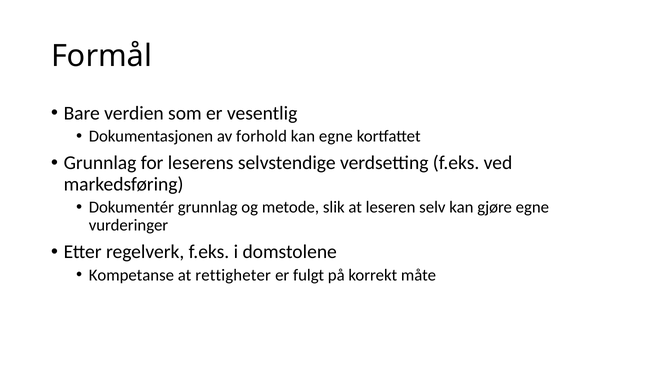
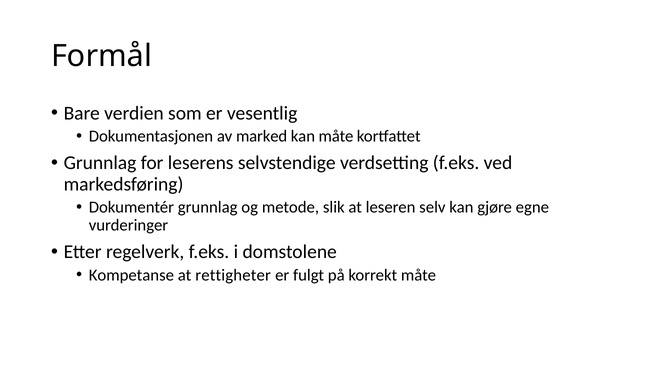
forhold: forhold -> marked (262, 136)
kan egne: egne -> måte (336, 136)
